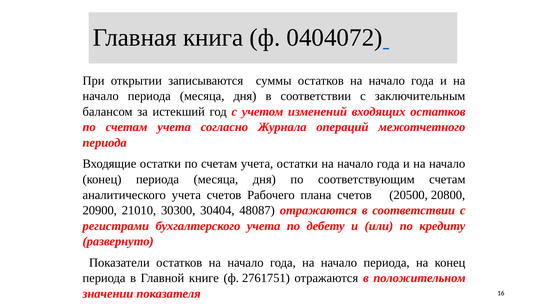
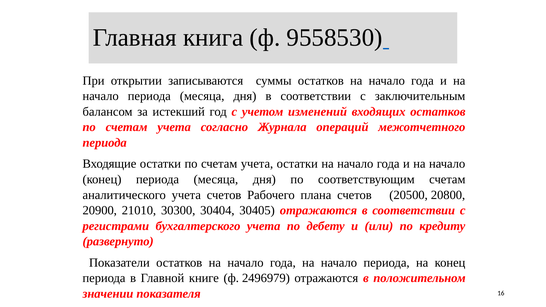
0404072: 0404072 -> 9558530 (335, 38)
48087: 48087 -> 30405 (257, 211)
2761751: 2761751 -> 2496979 (266, 278)
